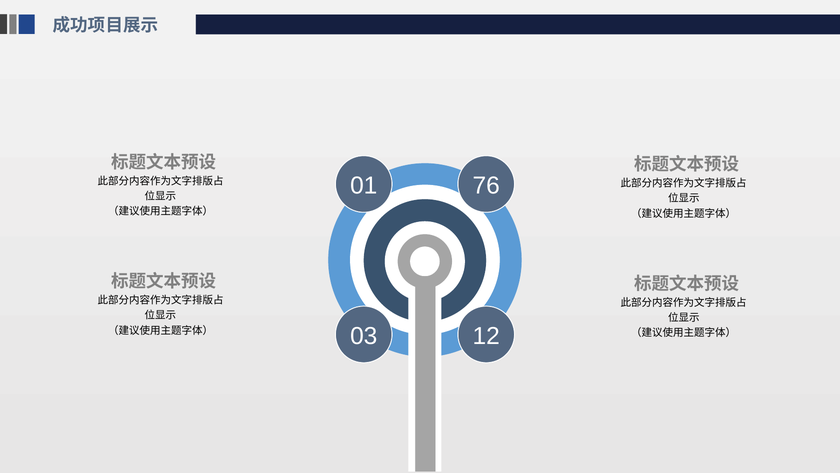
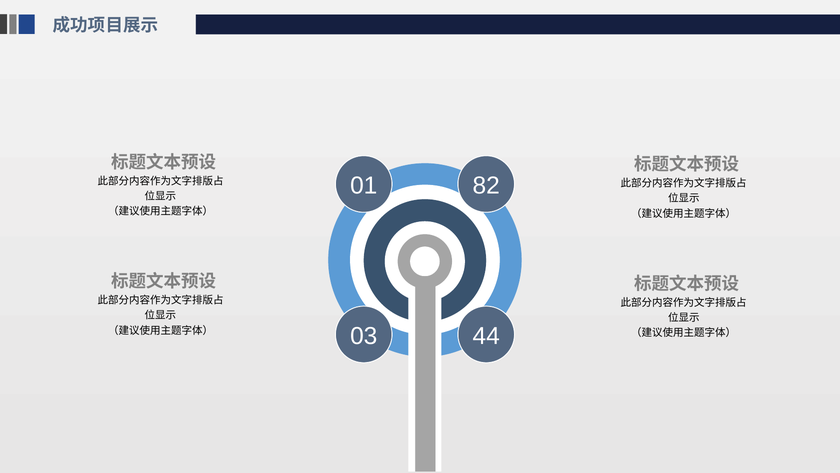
76: 76 -> 82 (486, 185)
12: 12 -> 44 (486, 336)
